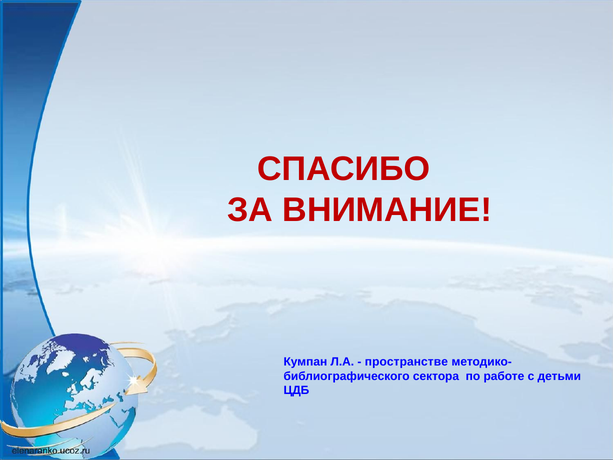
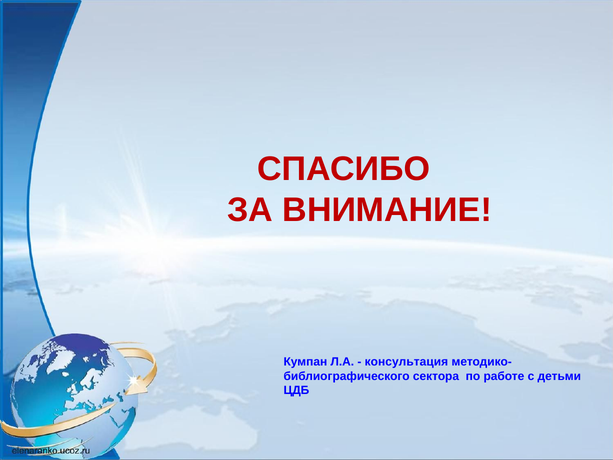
пространстве: пространстве -> консультация (406, 362)
